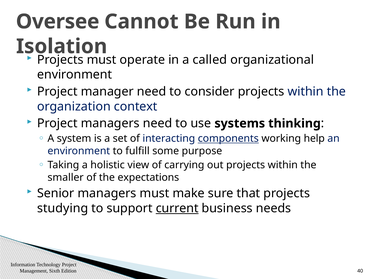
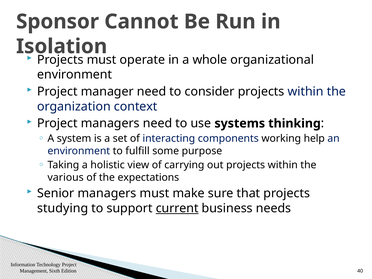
Oversee: Oversee -> Sponsor (58, 22)
called: called -> whole (210, 60)
components underline: present -> none (228, 139)
smaller: smaller -> various (66, 177)
